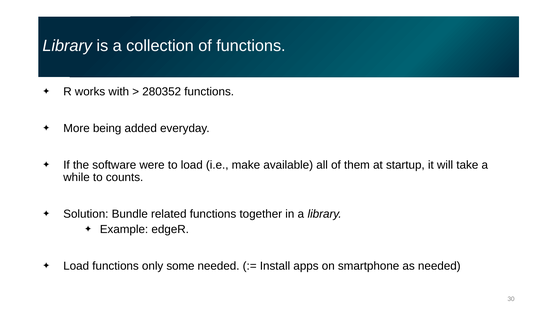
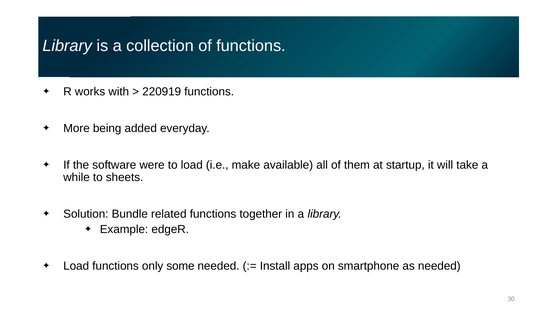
280352: 280352 -> 220919 (162, 92)
counts: counts -> sheets (125, 178)
